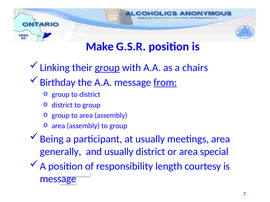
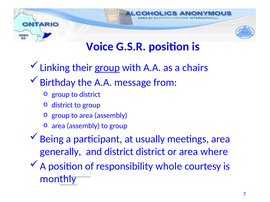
Make: Make -> Voice (100, 47)
from underline: present -> none (165, 83)
and usually: usually -> district (119, 152)
special: special -> where (214, 152)
length: length -> whole (169, 167)
message: message -> monthly (58, 179)
